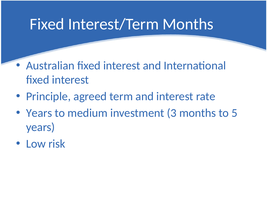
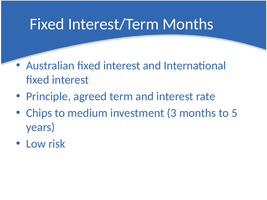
Years: Years -> Chips (39, 113)
